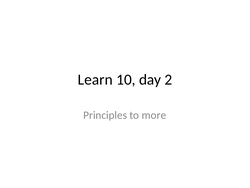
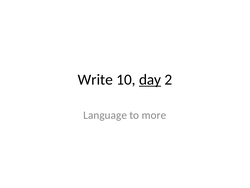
Learn: Learn -> Write (95, 79)
day underline: none -> present (150, 79)
Principles: Principles -> Language (105, 115)
